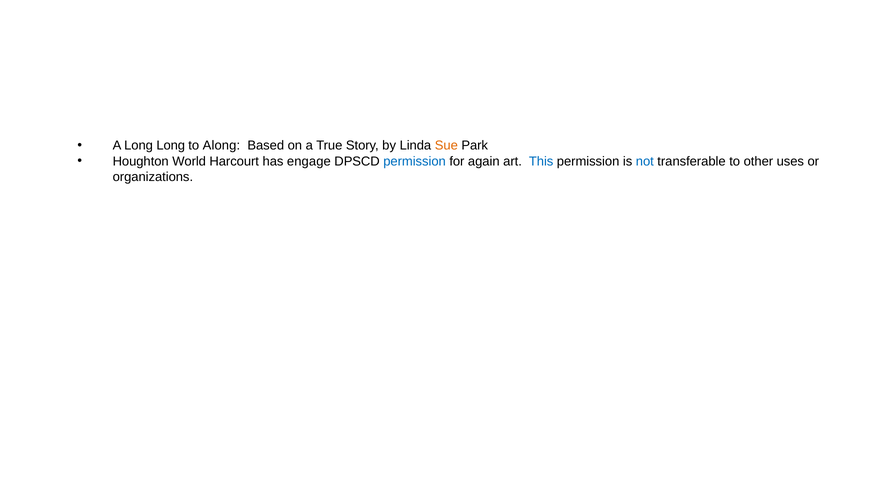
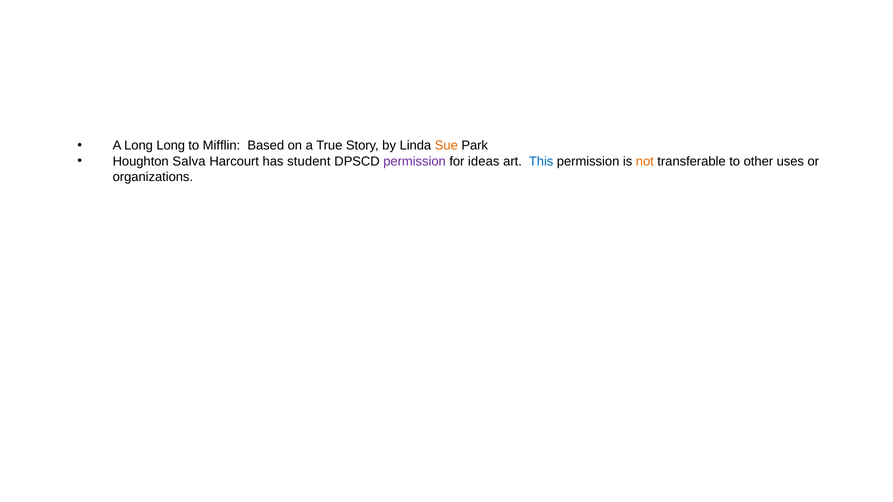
Along: Along -> Mifflin (221, 146)
World: World -> Salva (189, 161)
engage: engage -> student (309, 161)
permission colour: blue -> purple (415, 161)
again: again -> ideas (484, 161)
not colour: blue -> orange (645, 161)
